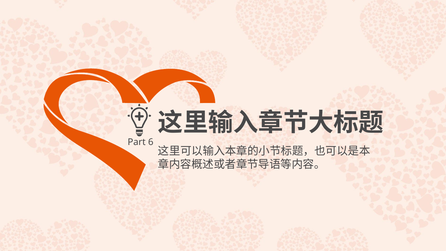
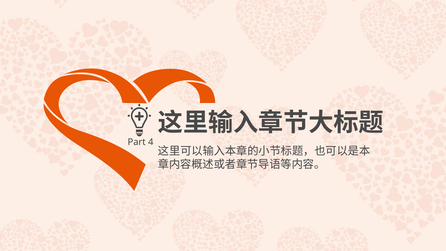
6: 6 -> 4 (151, 142)
